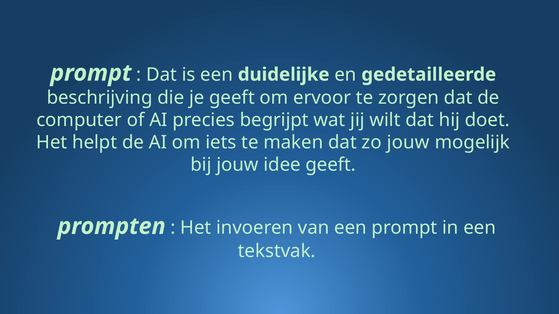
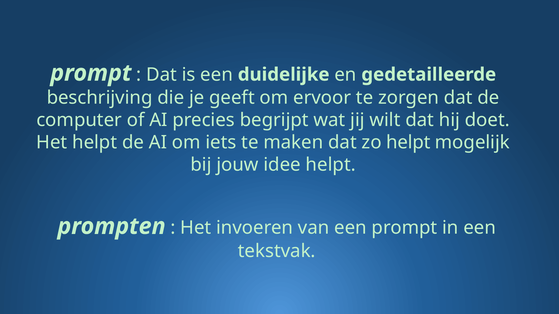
zo jouw: jouw -> helpt (408, 143)
idee geeft: geeft -> helpt (331, 165)
